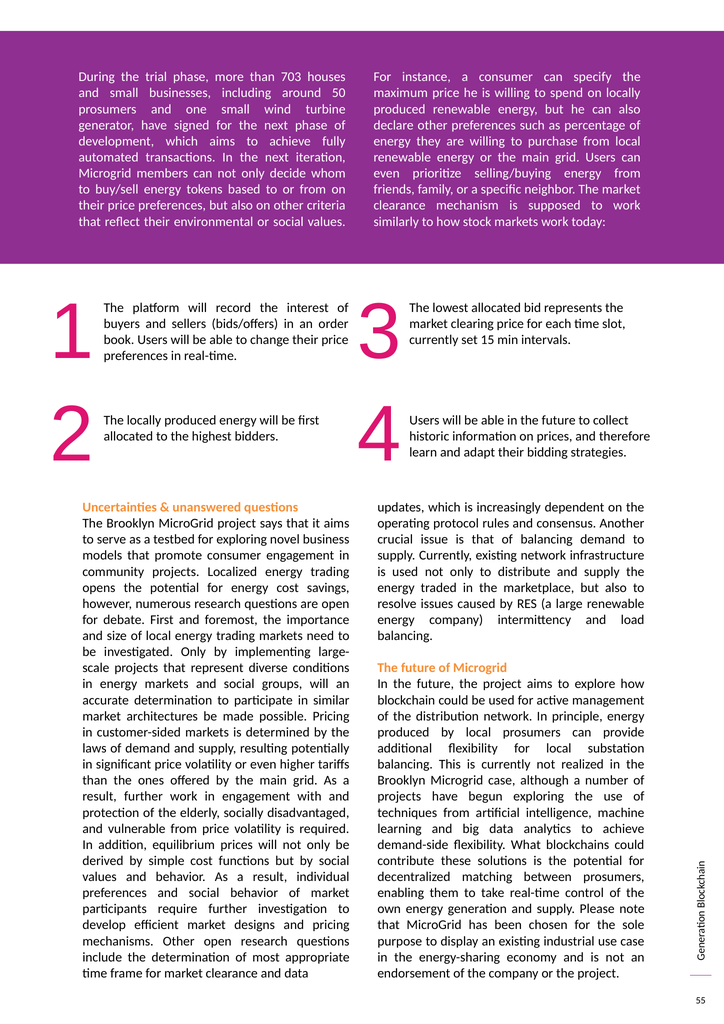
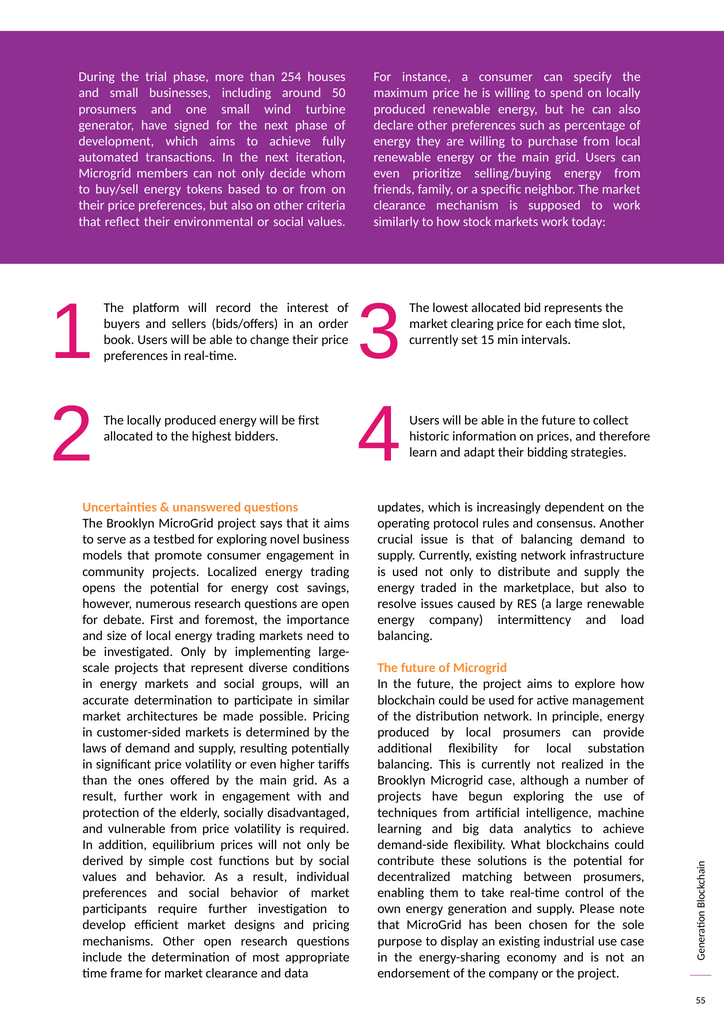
703: 703 -> 254 (291, 77)
